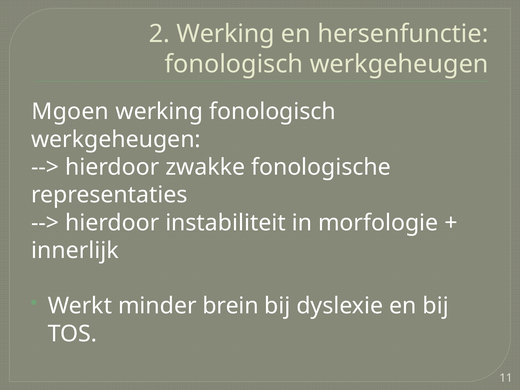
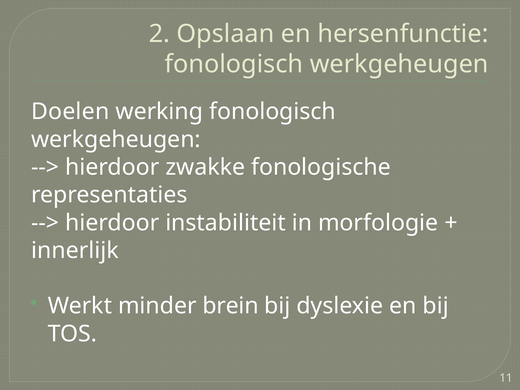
2 Werking: Werking -> Opslaan (225, 34)
Mgoen: Mgoen -> Doelen (70, 112)
